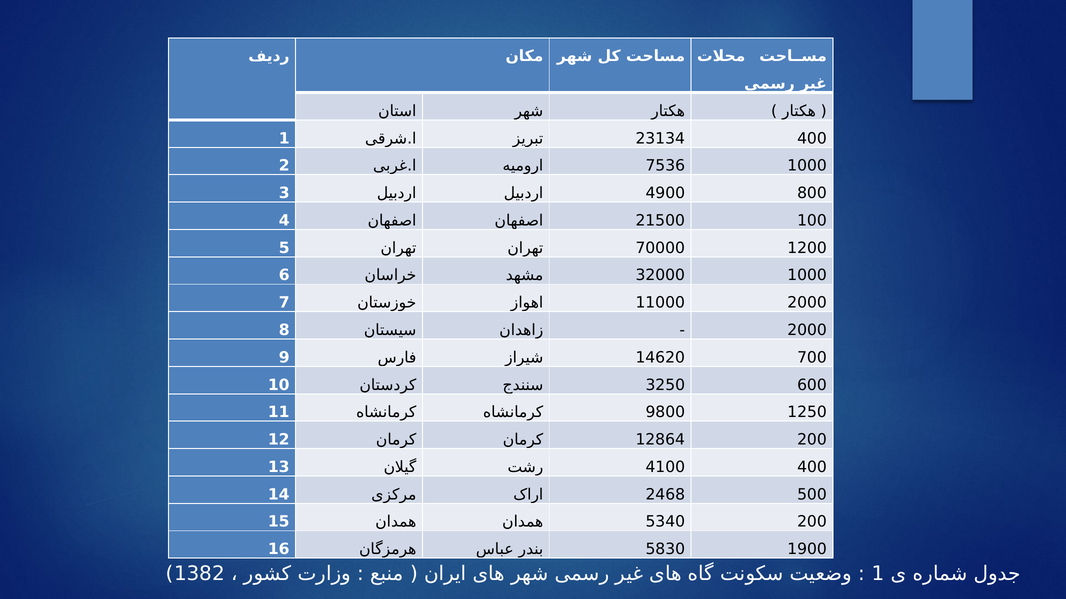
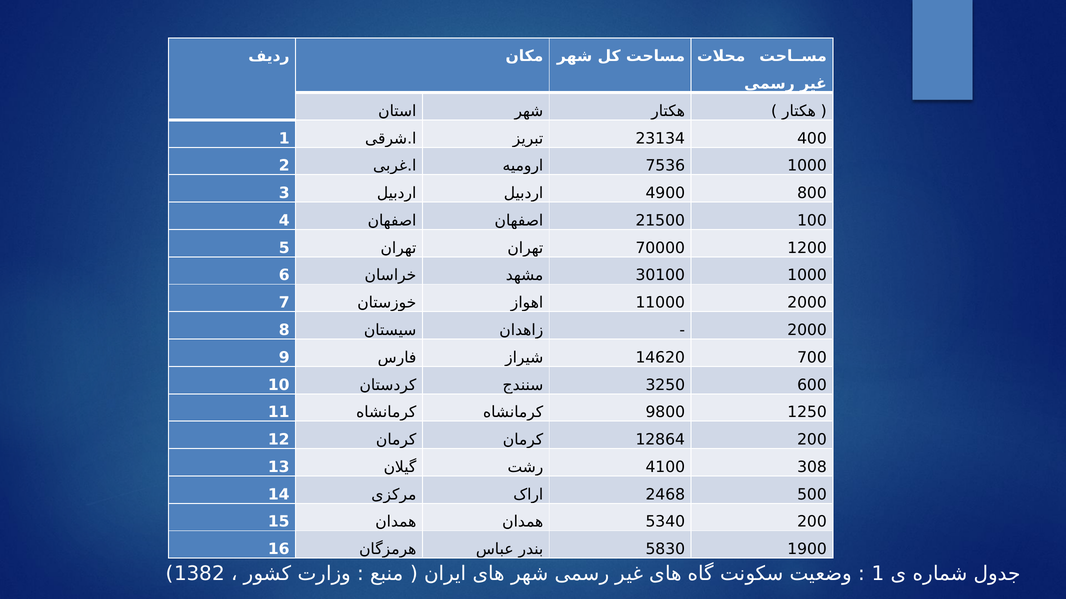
32000: 32000 -> 30100 (660, 276)
4100 400: 400 -> 308 (812, 468)
